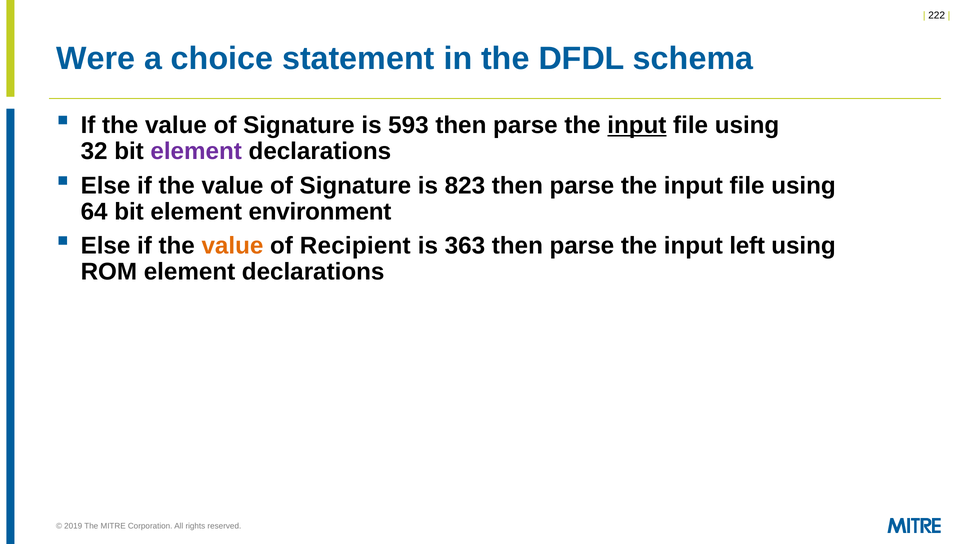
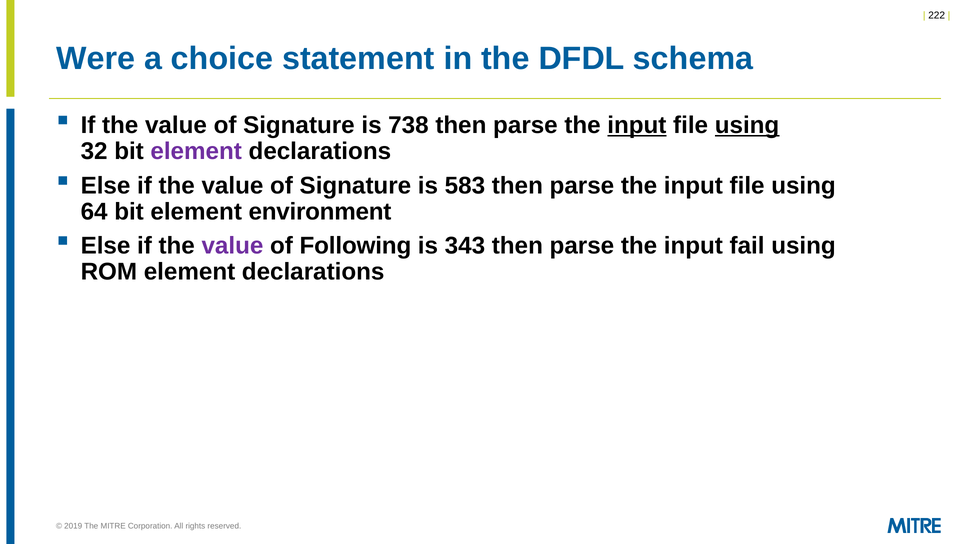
593: 593 -> 738 (408, 125)
using underline: none -> present (747, 125)
823: 823 -> 583 (465, 186)
value colour: orange -> purple (232, 246)
Recipient: Recipient -> Following (355, 246)
363: 363 -> 343 (465, 246)
left: left -> fail (747, 246)
